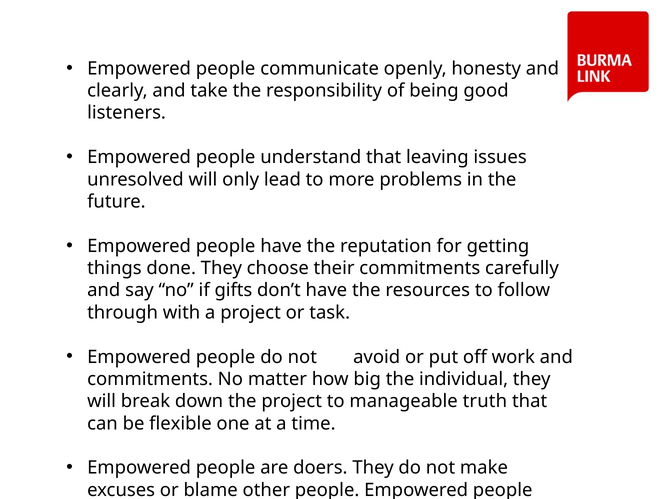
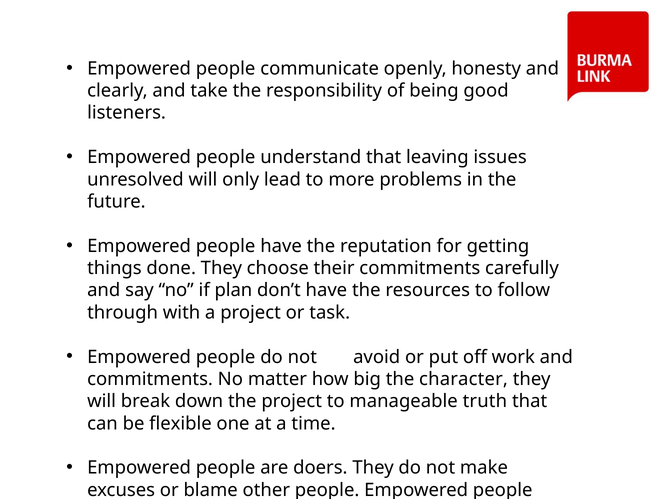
gifts: gifts -> plan (233, 290)
individual: individual -> character (464, 379)
